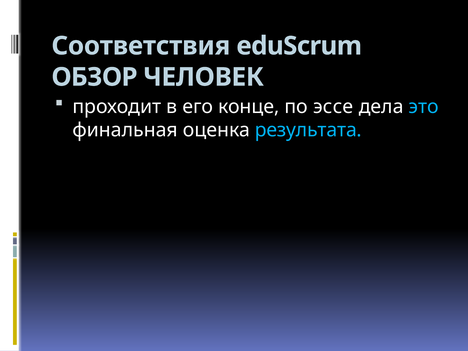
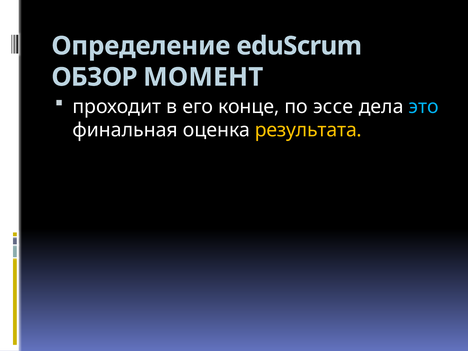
Соответствия: Соответствия -> Определение (141, 46)
ЧЕЛОВЕК: ЧЕЛОВЕК -> МОМЕНТ (203, 77)
результата colour: light blue -> yellow (308, 130)
